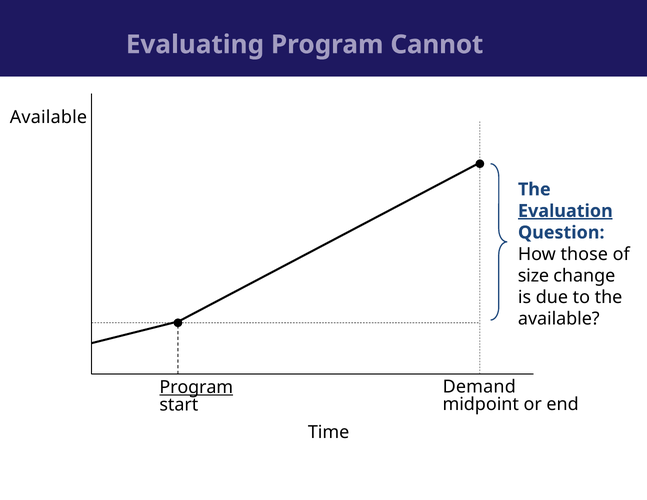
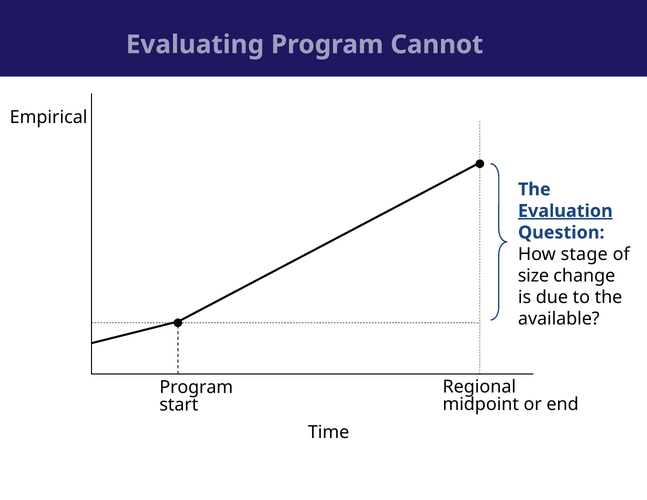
Available: Available -> Empirical (49, 118)
those: those -> stage (584, 254)
Demand: Demand -> Regional (479, 387)
Program underline: present -> none (196, 387)
